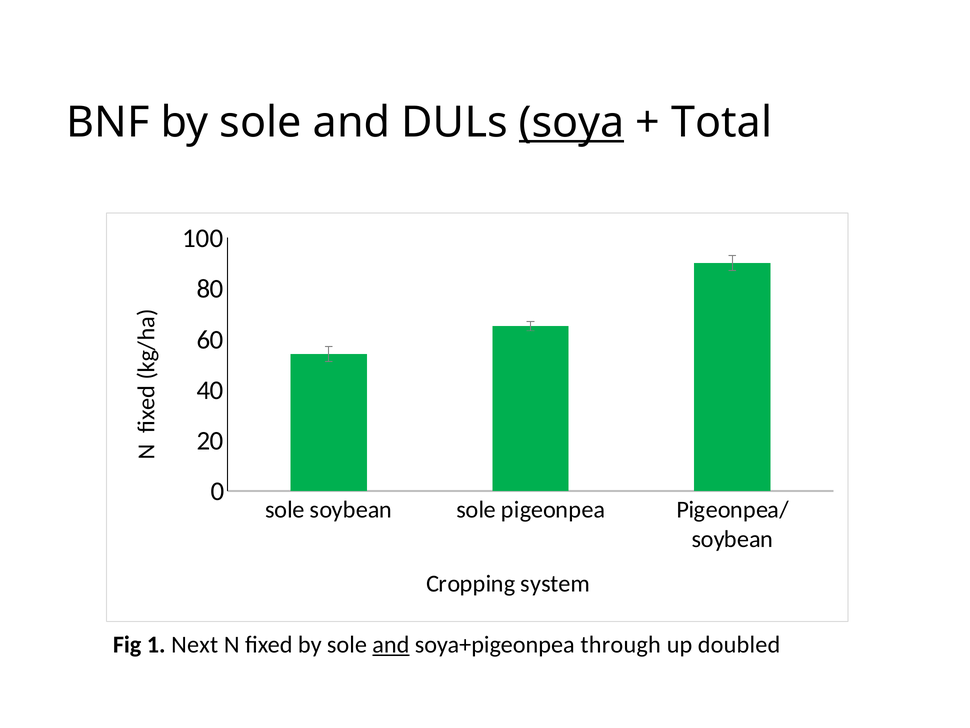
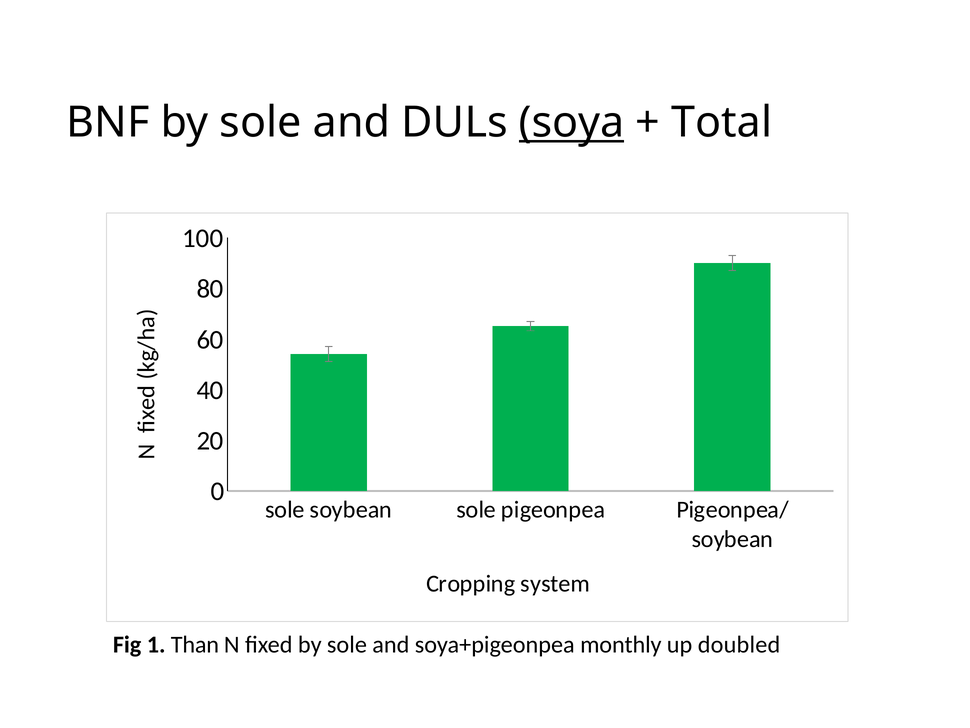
Next: Next -> Than (195, 644)
and underline: present -> none (391, 644)
through: through -> monthly (621, 644)
